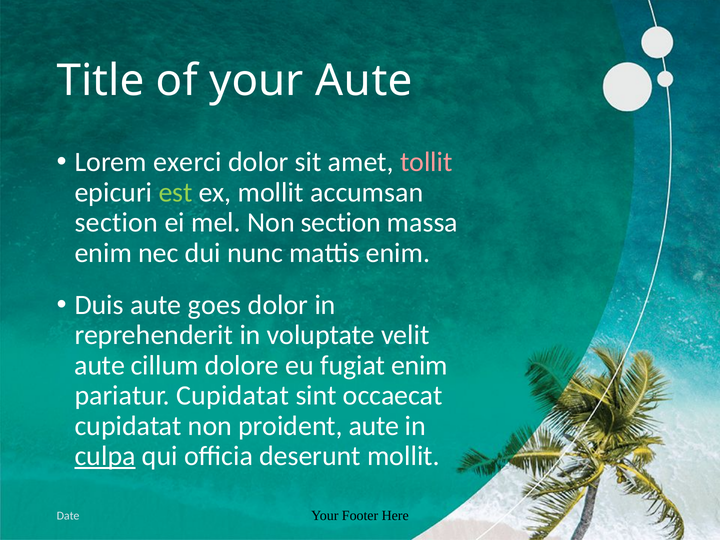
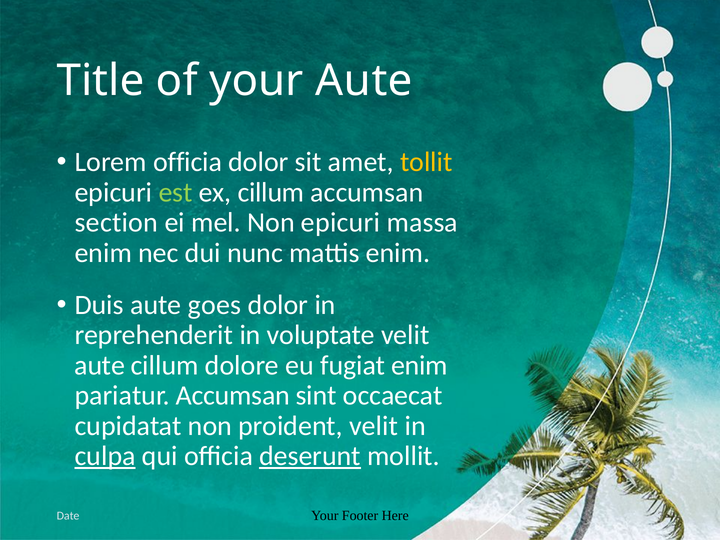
Lorem exerci: exerci -> officia (188, 162)
tollit colour: pink -> yellow (426, 162)
ex mollit: mollit -> cillum (271, 192)
Non section: section -> epicuri (341, 223)
pariatur Cupidatat: Cupidatat -> Accumsan (233, 396)
proident aute: aute -> velit (374, 426)
deserunt underline: none -> present (310, 456)
